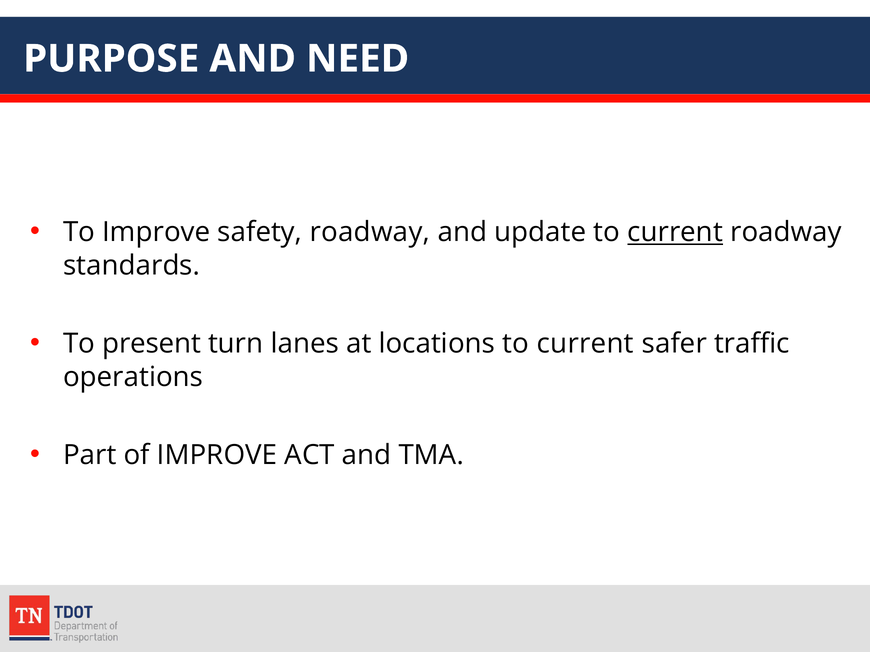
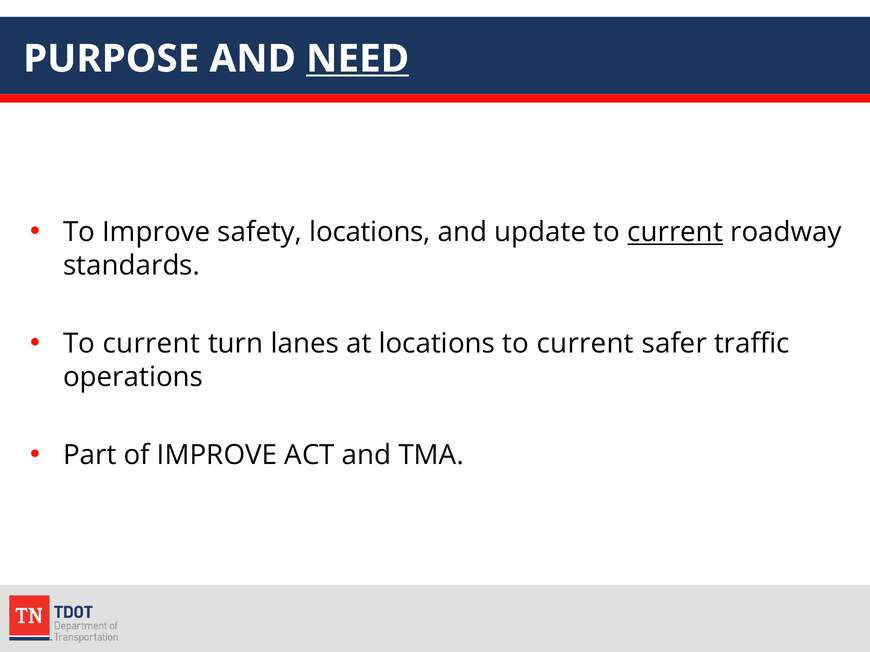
NEED underline: none -> present (358, 59)
safety roadway: roadway -> locations (370, 232)
present: present -> current (151, 344)
